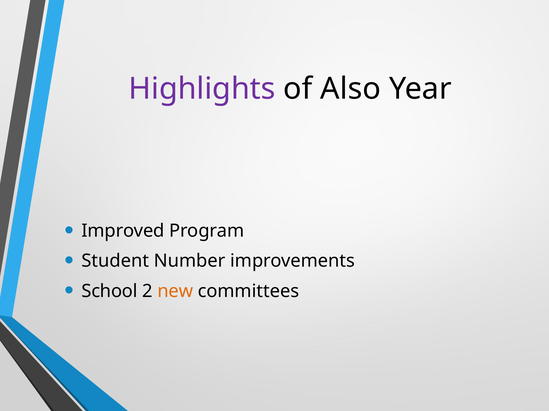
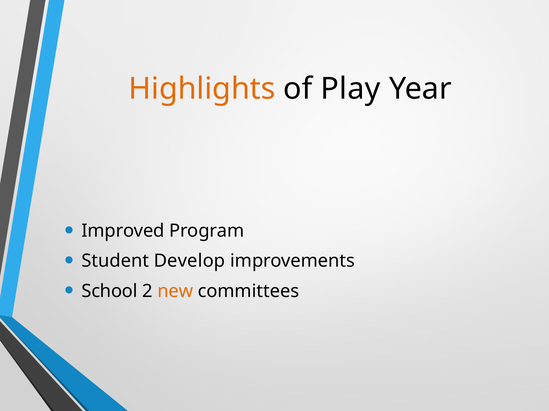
Highlights colour: purple -> orange (202, 89)
Also: Also -> Play (351, 89)
Number: Number -> Develop (190, 261)
